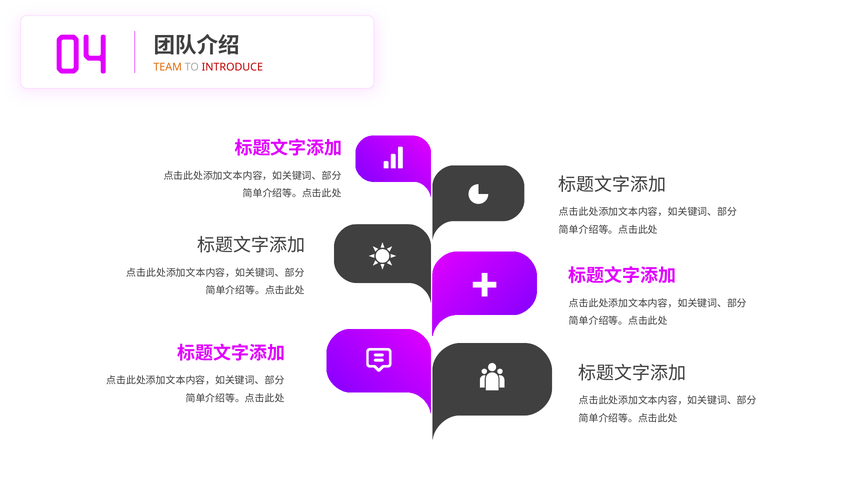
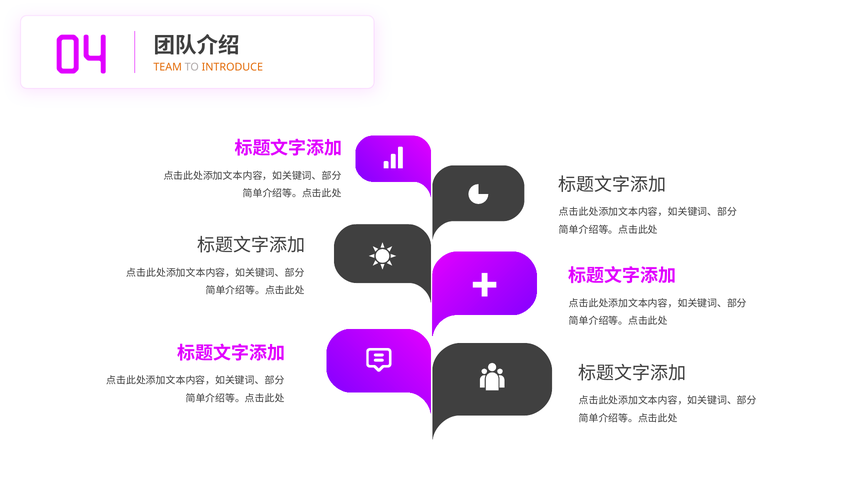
INTRODUCE colour: red -> orange (232, 67)
